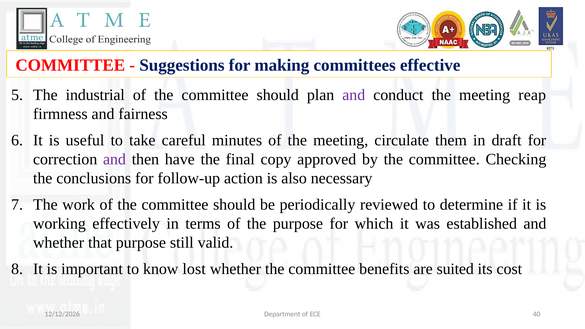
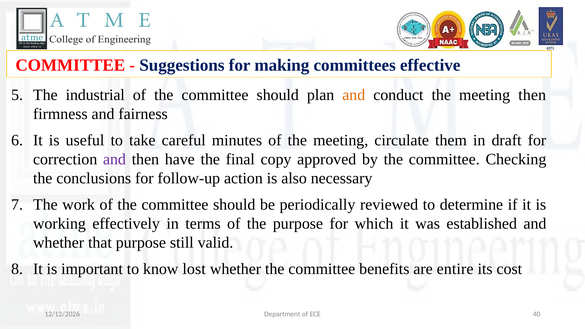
and colour: purple -> orange (354, 95)
meeting reap: reap -> then (532, 95)
suited: suited -> entire (455, 269)
